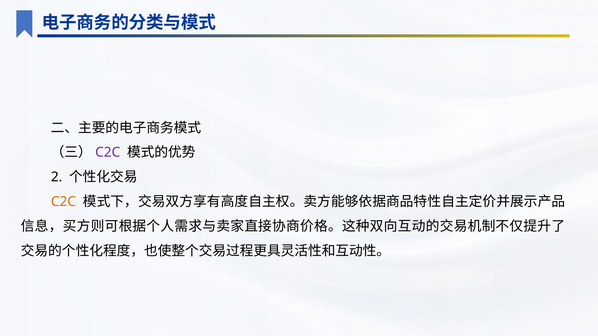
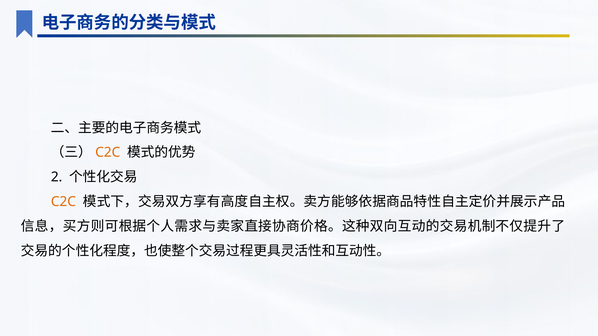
C2C colour: purple -> orange (108, 153)
